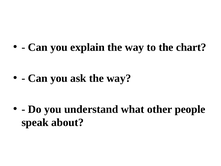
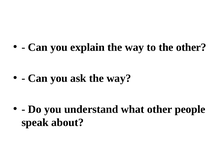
the chart: chart -> other (191, 47)
